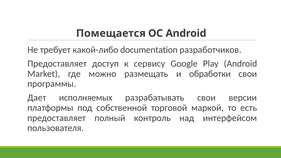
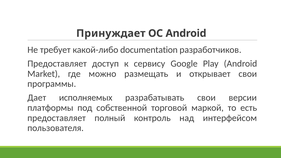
Помещается: Помещается -> Принуждает (111, 33)
обработки: обработки -> открывает (210, 74)
